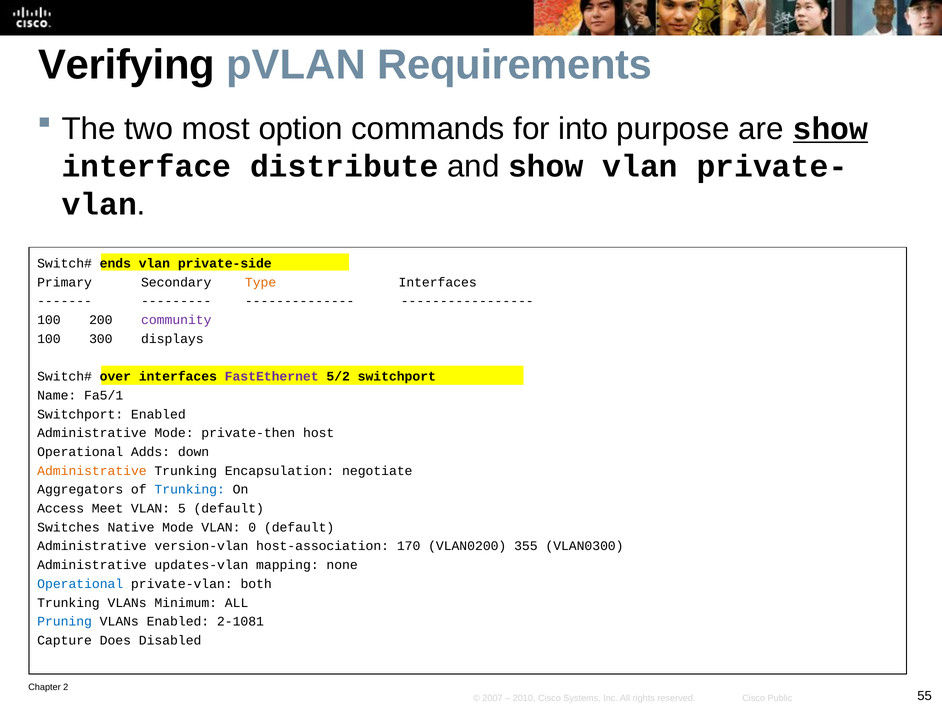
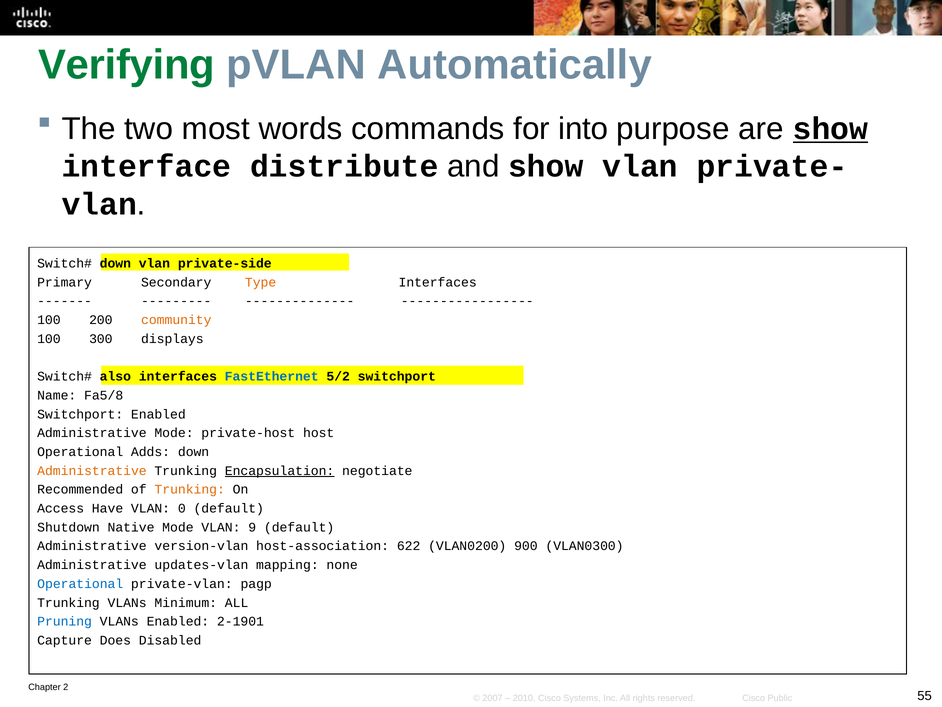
Verifying colour: black -> green (127, 65)
Requirements: Requirements -> Automatically (515, 65)
option: option -> words (300, 129)
ends: ends -> down (115, 263)
community colour: purple -> orange (176, 320)
over: over -> also (115, 376)
FastEthernet colour: purple -> blue (272, 376)
Fa5/1: Fa5/1 -> Fa5/8 (104, 395)
private-then: private-then -> private-host (248, 433)
Encapsulation underline: none -> present (280, 470)
Aggregators: Aggregators -> Recommended (80, 489)
Trunking colour: blue -> orange (190, 489)
Meet: Meet -> Have (108, 508)
5: 5 -> 0 (182, 508)
Switches: Switches -> Shutdown (68, 527)
0: 0 -> 9 (252, 527)
170: 170 -> 622 (409, 546)
355: 355 -> 900 (526, 546)
both: both -> pagp (256, 583)
2-1081: 2-1081 -> 2-1901 (240, 621)
